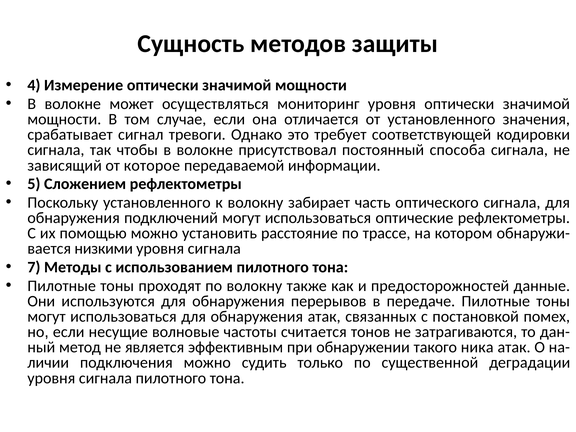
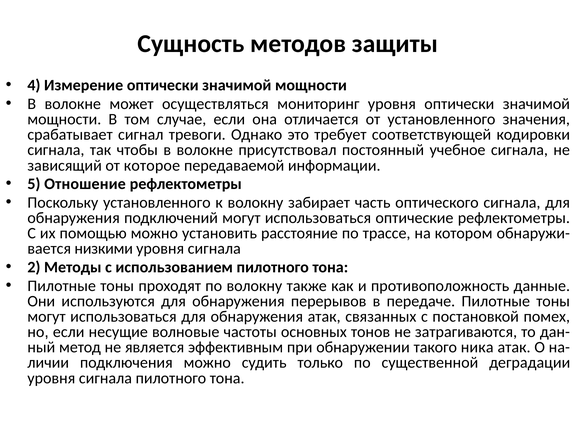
способа: способа -> учебное (458, 150)
Сложением: Сложением -> Отношение (85, 184)
7: 7 -> 2 (34, 267)
предосторожностей: предосторожностей -> противоположность (440, 286)
считается: считается -> основных (314, 332)
